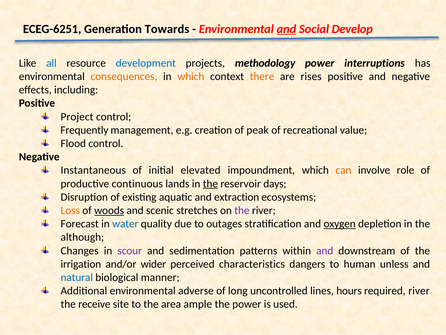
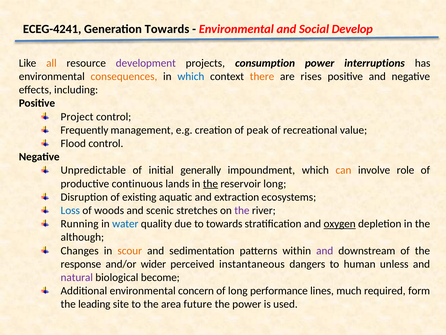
ECEG-6251: ECEG-6251 -> ECEG-4241 (52, 29)
and underline: present -> none (286, 29)
all colour: blue -> orange (51, 63)
development colour: blue -> purple (146, 63)
methodology: methodology -> consumption (265, 63)
which colour: orange -> blue (191, 76)
Instantaneous: Instantaneous -> Unpredictable (93, 170)
elevated: elevated -> generally (201, 170)
reservoir days: days -> long (275, 183)
Loss colour: orange -> blue (70, 210)
woods underline: present -> none (109, 210)
Forecast: Forecast -> Running (80, 224)
to outages: outages -> towards (224, 224)
scour colour: purple -> orange (130, 250)
irrigation: irrigation -> response (81, 264)
characteristics: characteristics -> instantaneous (252, 264)
natural colour: blue -> purple (77, 277)
manner: manner -> become (160, 277)
adverse: adverse -> concern (196, 290)
uncontrolled: uncontrolled -> performance (279, 290)
hours: hours -> much (349, 290)
required river: river -> form (419, 290)
receive: receive -> leading (94, 304)
ample: ample -> future (198, 304)
